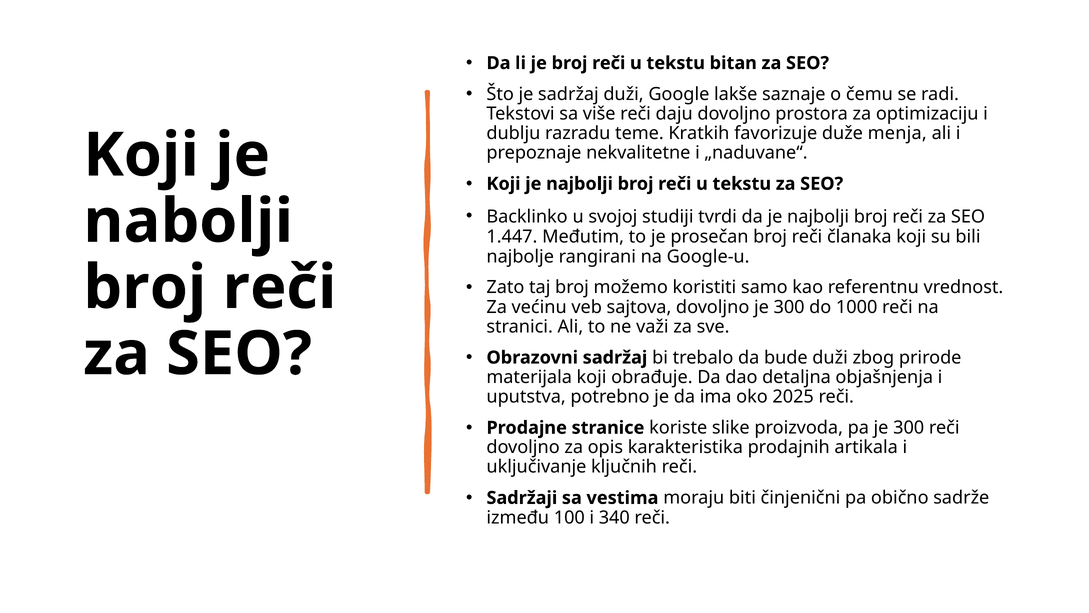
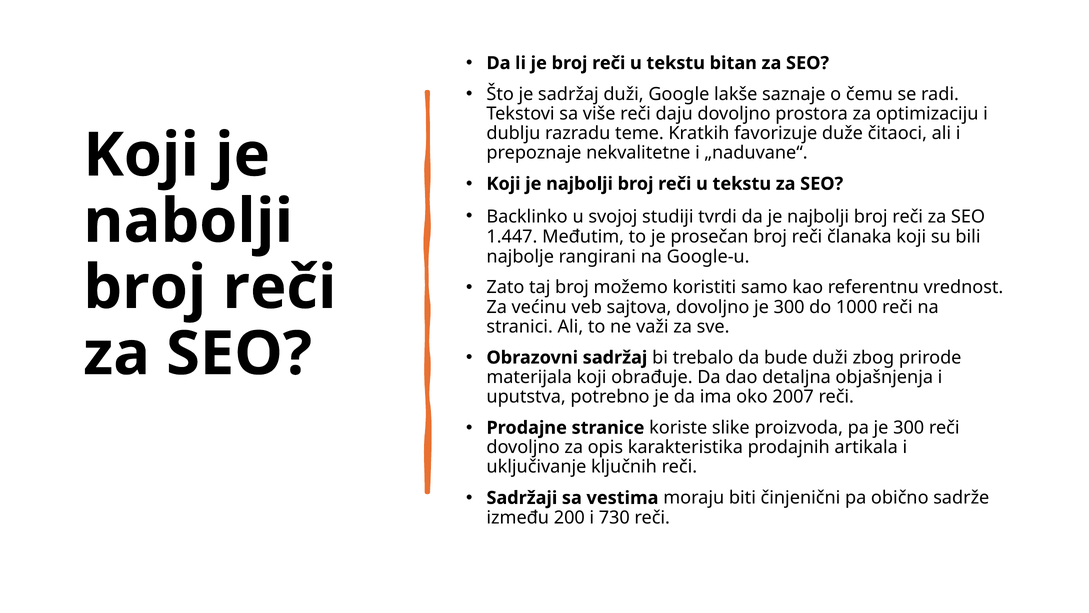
menja: menja -> čitaoci (897, 133)
2025: 2025 -> 2007 (793, 397)
100: 100 -> 200 (569, 517)
340: 340 -> 730 (614, 517)
